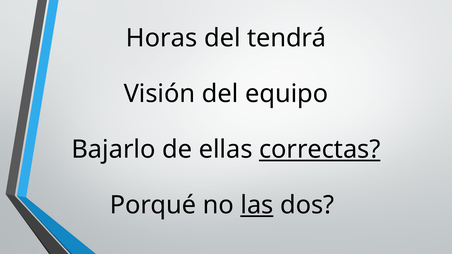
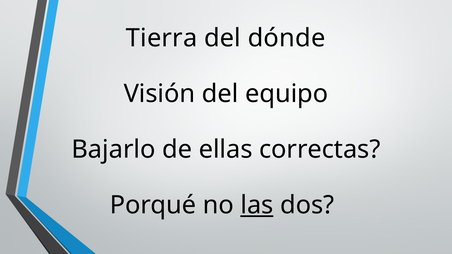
Horas: Horas -> Tierra (162, 38)
tendrá: tendrá -> dónde (287, 38)
correctas underline: present -> none (320, 150)
